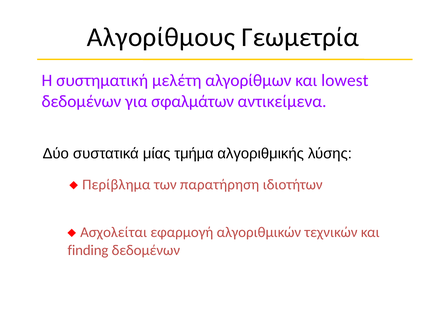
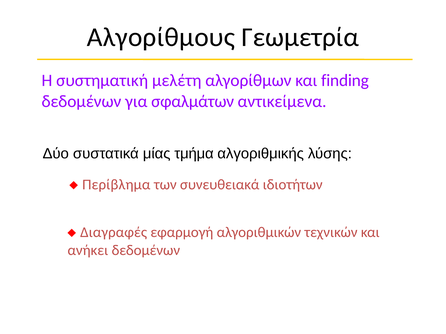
lowest: lowest -> finding (345, 81)
παρατήρηση: παρατήρηση -> συνευθειακά (220, 185)
Ασχολείται: Ασχολείται -> Διαγραφές (114, 233)
finding: finding -> ανήκει (88, 251)
